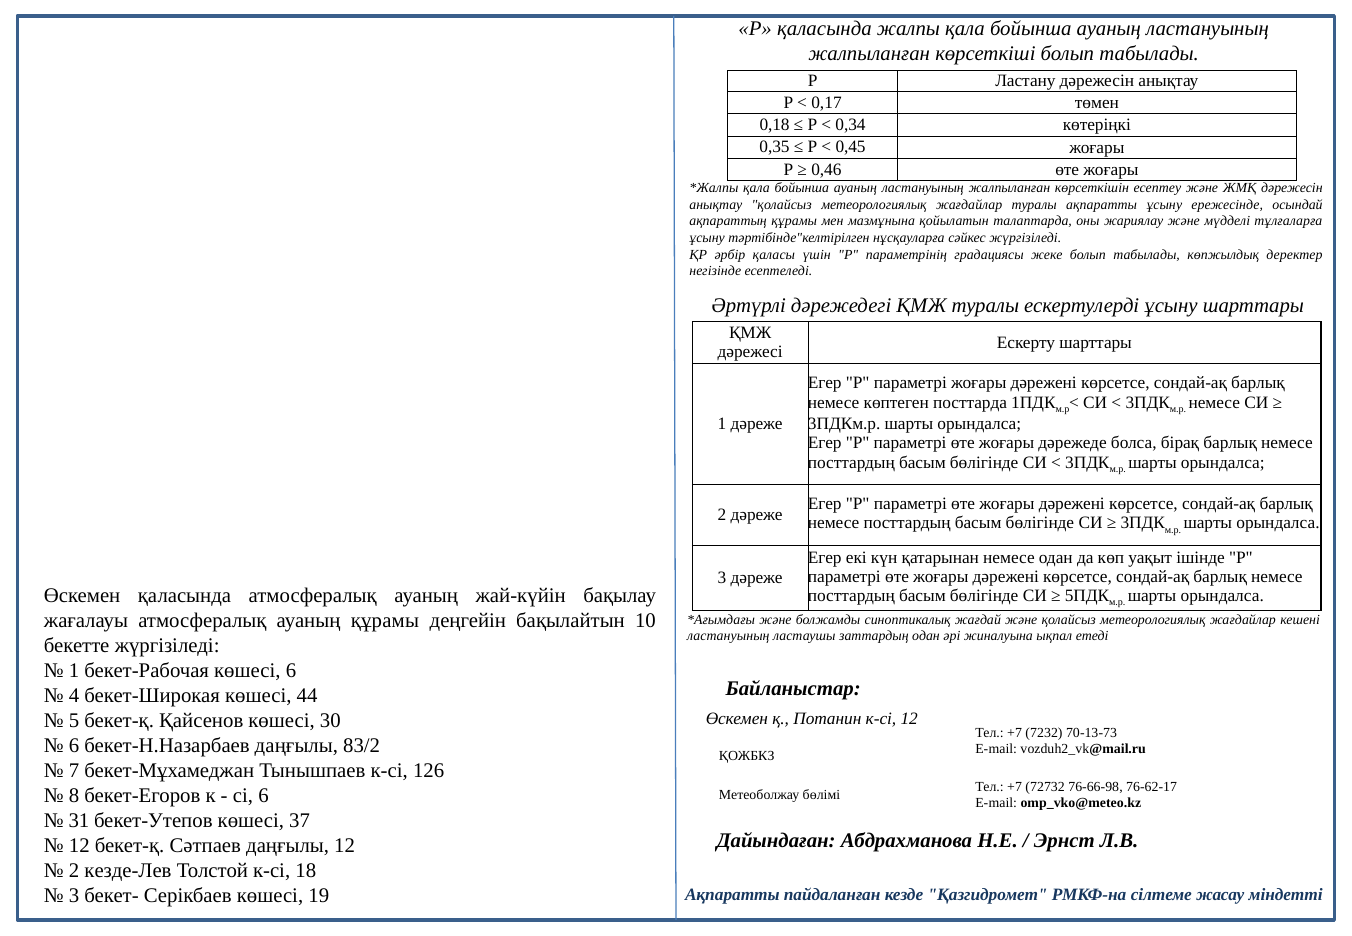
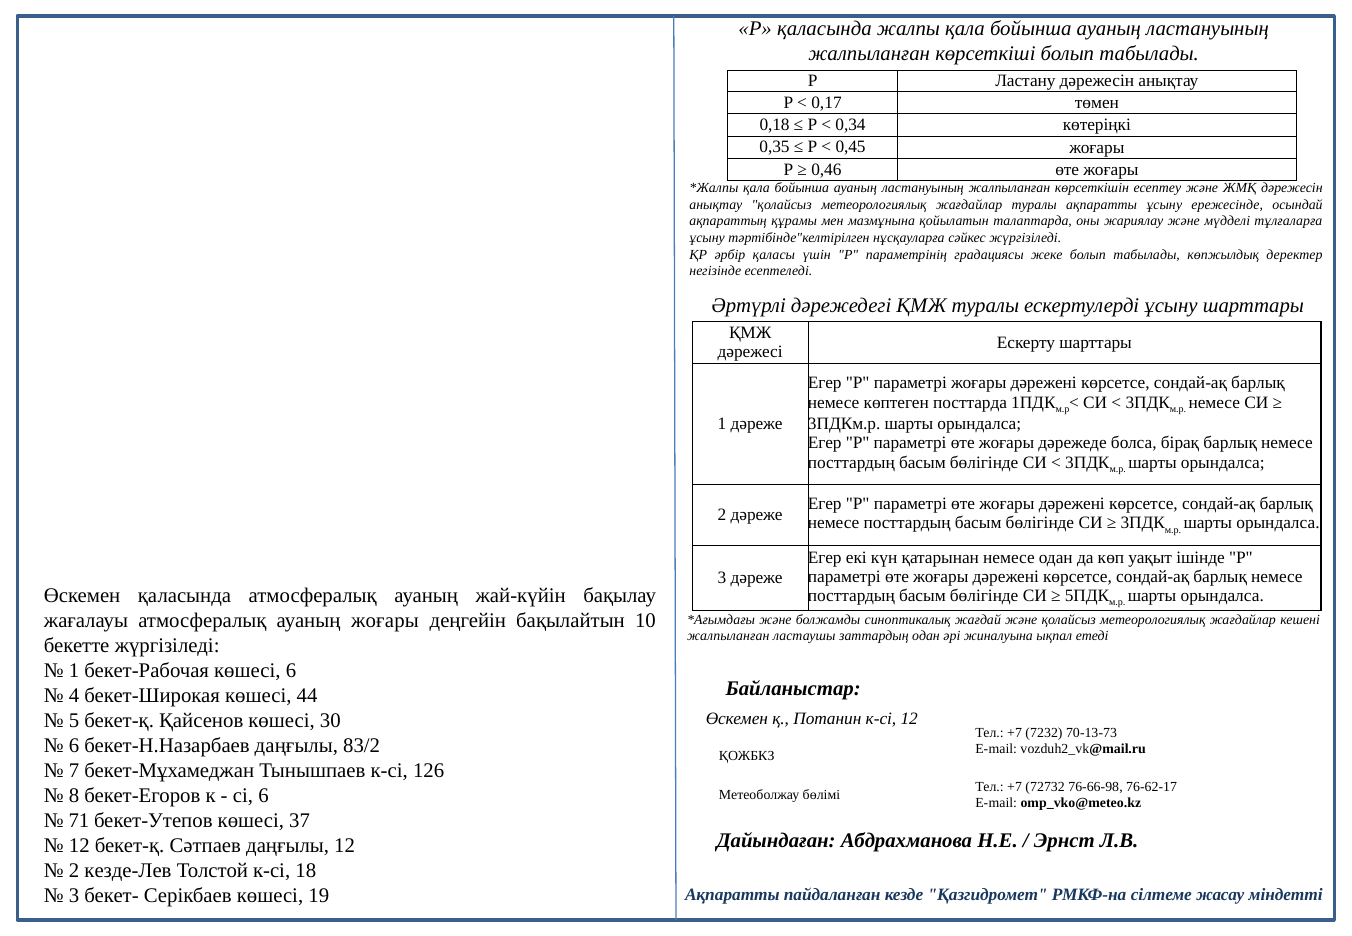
ауаның құрамы: құрамы -> жоғары (385, 621)
ластануының: ластануының -> жалпыланған (728, 636)
31: 31 -> 71 (79, 821)
